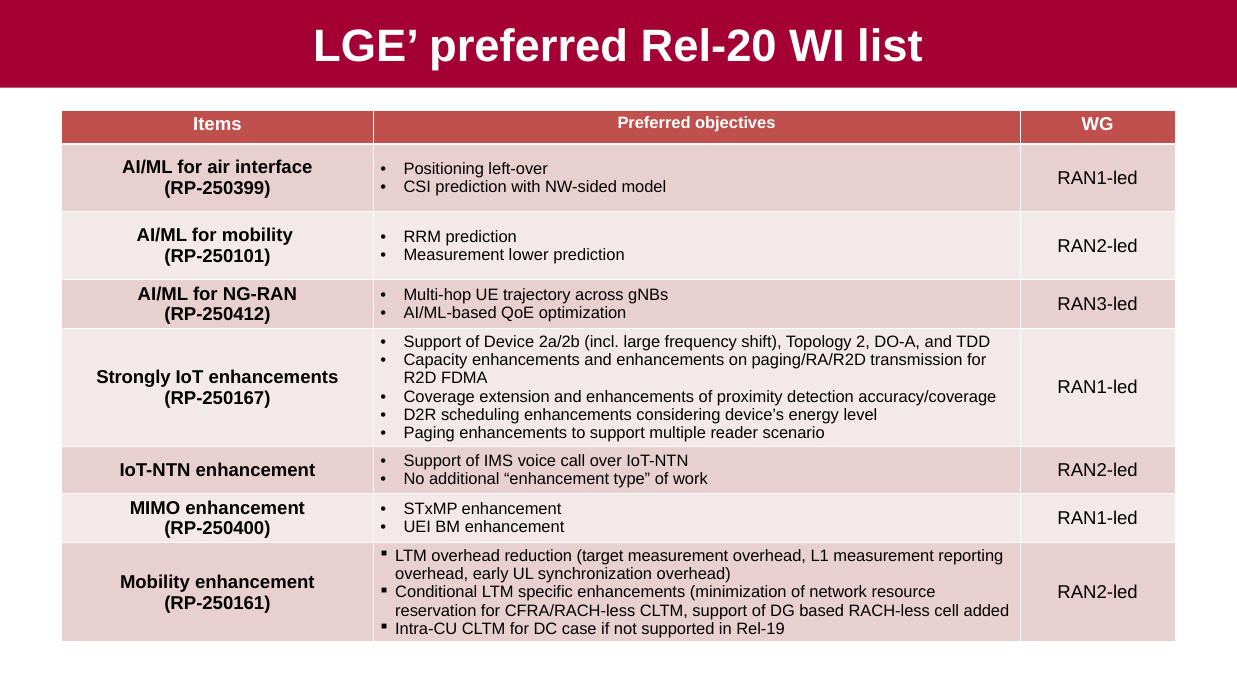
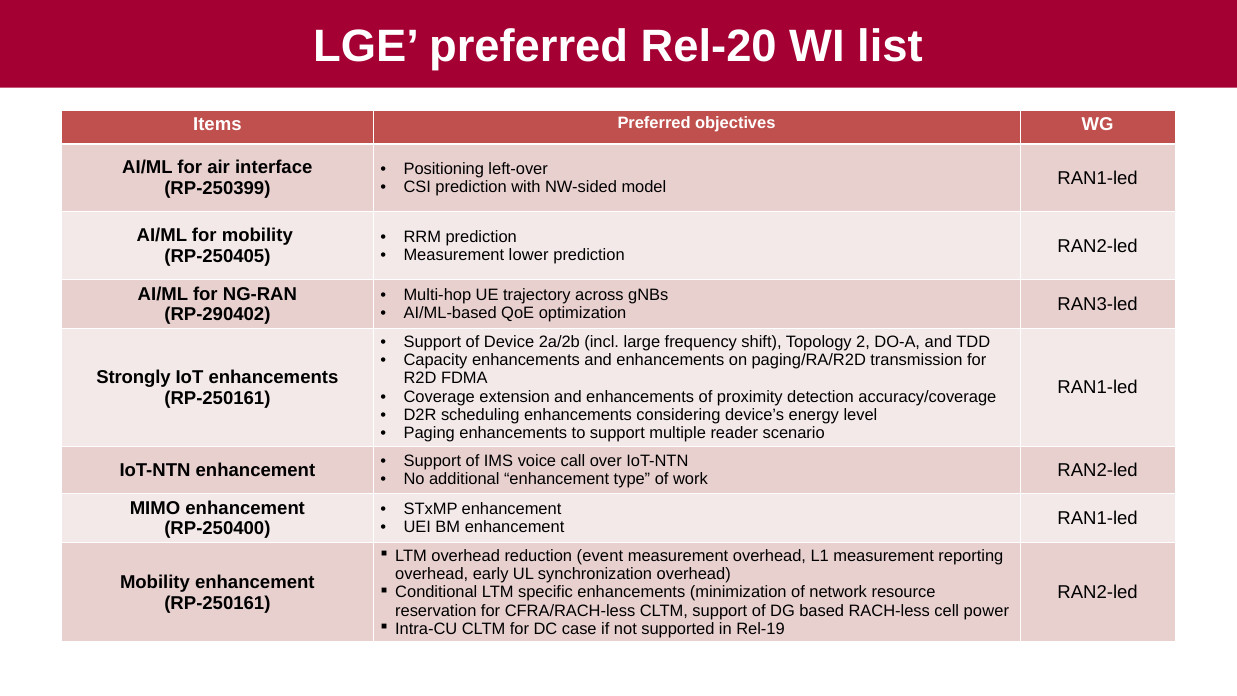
RP-250101: RP-250101 -> RP-250405 (217, 256)
RP-250412: RP-250412 -> RP-290402 (217, 315)
RP-250167: RP-250167 -> RP-250161 (217, 398)
target: target -> event (600, 556)
added: added -> power (986, 611)
